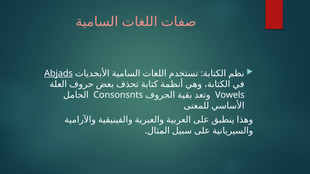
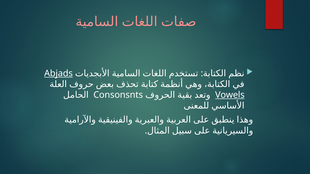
Vowels underline: none -> present (230, 95)
